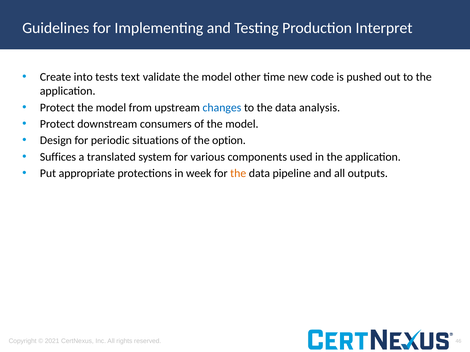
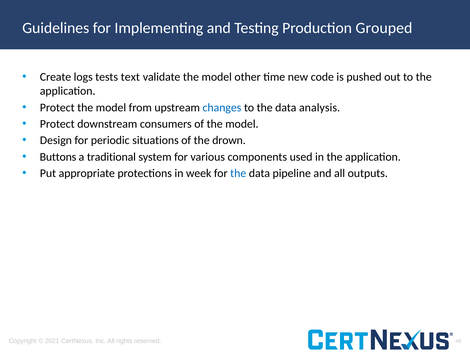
Interpret: Interpret -> Grouped (384, 28)
into: into -> logs (83, 77)
option: option -> drown (229, 141)
Suffices: Suffices -> Buttons (58, 157)
translated: translated -> traditional (111, 157)
the colour: orange -> blue (238, 174)
